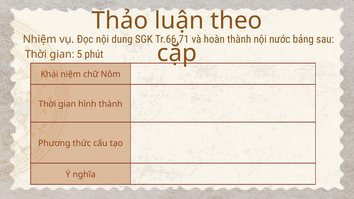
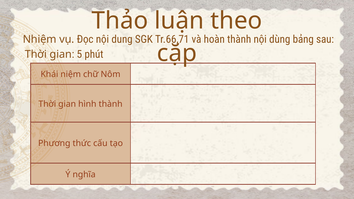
nước: nước -> dùng (280, 39)
